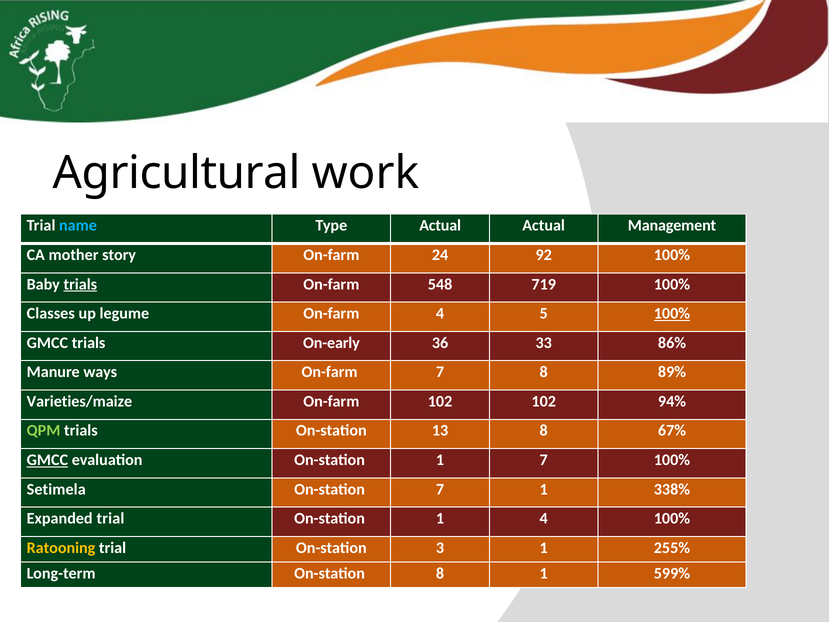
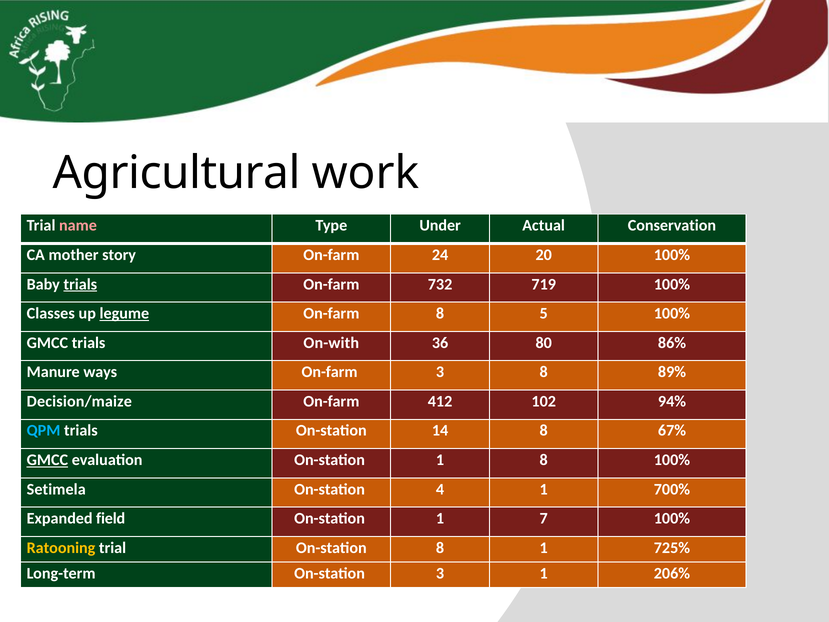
name colour: light blue -> pink (78, 226)
Type Actual: Actual -> Under (440, 226)
Management: Management -> Conservation (672, 226)
92: 92 -> 20 (544, 255)
548: 548 -> 732 (440, 284)
legume underline: none -> present (124, 313)
On-farm 4: 4 -> 8 (440, 313)
100% underline: present -> none (672, 313)
On-early: On-early -> On-with (331, 343)
33: 33 -> 80 (544, 343)
On-farm 7: 7 -> 3 (440, 372)
Varieties/maize: Varieties/maize -> Decision/maize (79, 401)
On-farm 102: 102 -> 412 (440, 401)
QPM colour: light green -> light blue (44, 430)
13: 13 -> 14 (440, 430)
1 7: 7 -> 8 (544, 460)
On-station 7: 7 -> 4 (440, 489)
338%: 338% -> 700% (672, 489)
Expanded trial: trial -> field (111, 518)
1 4: 4 -> 7 (544, 518)
On-station 3: 3 -> 8 (440, 548)
255%: 255% -> 725% (672, 548)
On-station 8: 8 -> 3 (440, 573)
599%: 599% -> 206% (672, 573)
